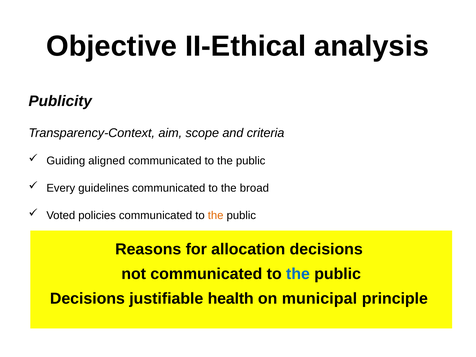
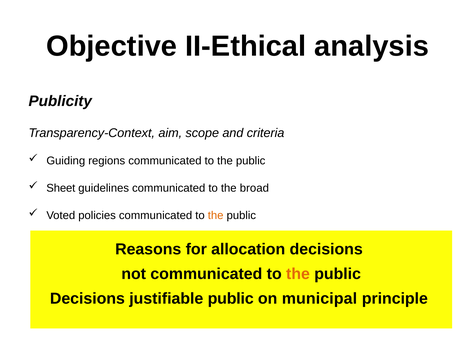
aligned: aligned -> regions (107, 161)
Every: Every -> Sheet (61, 188)
the colour: blue -> orange (298, 274)
justifiable health: health -> public (231, 299)
